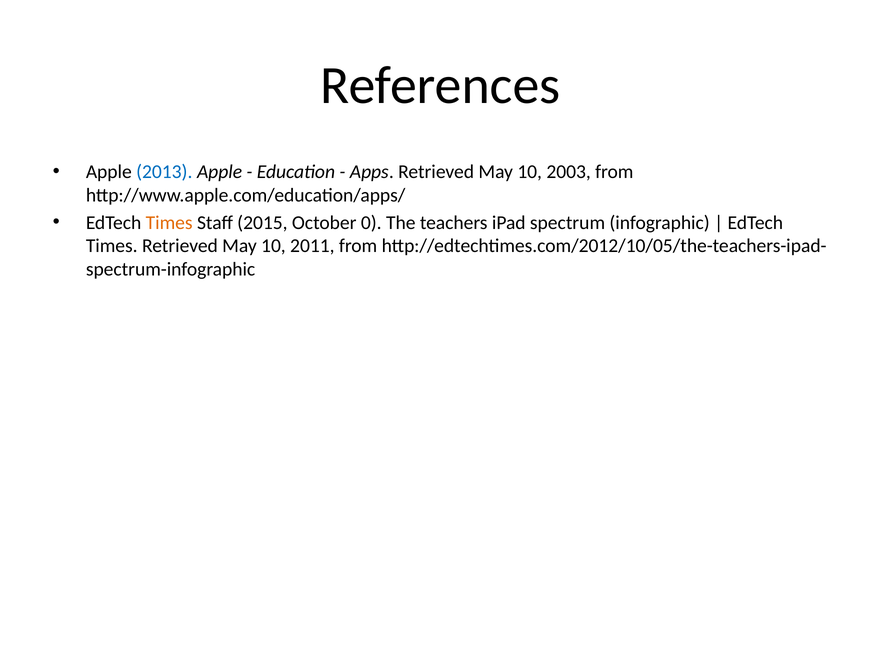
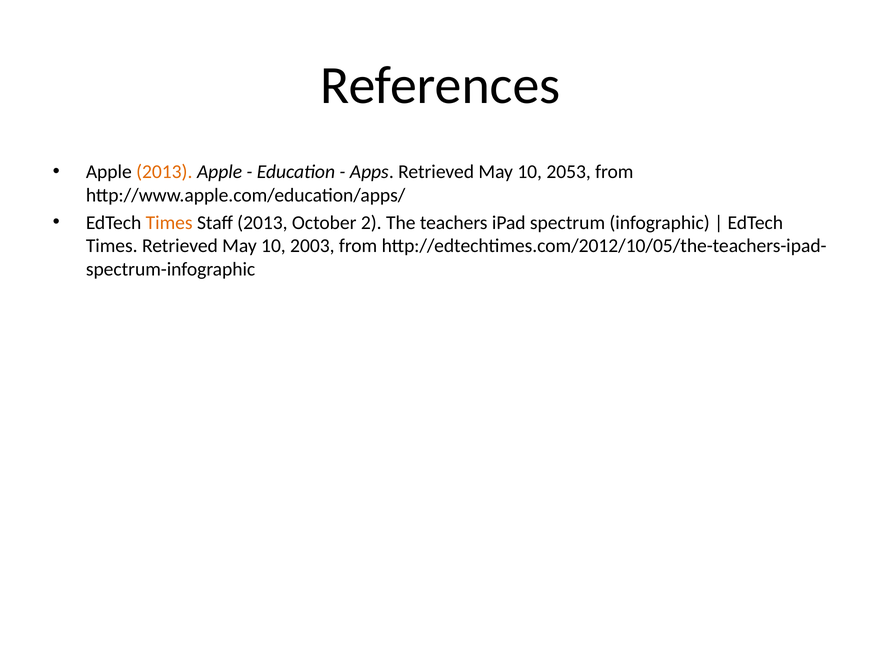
2013 colour: blue -> orange (164, 172)
2003: 2003 -> 2053 (569, 172)
Staff 2015: 2015 -> 2013 (262, 222)
0: 0 -> 2 (371, 222)
2011: 2011 -> 2003 (312, 246)
